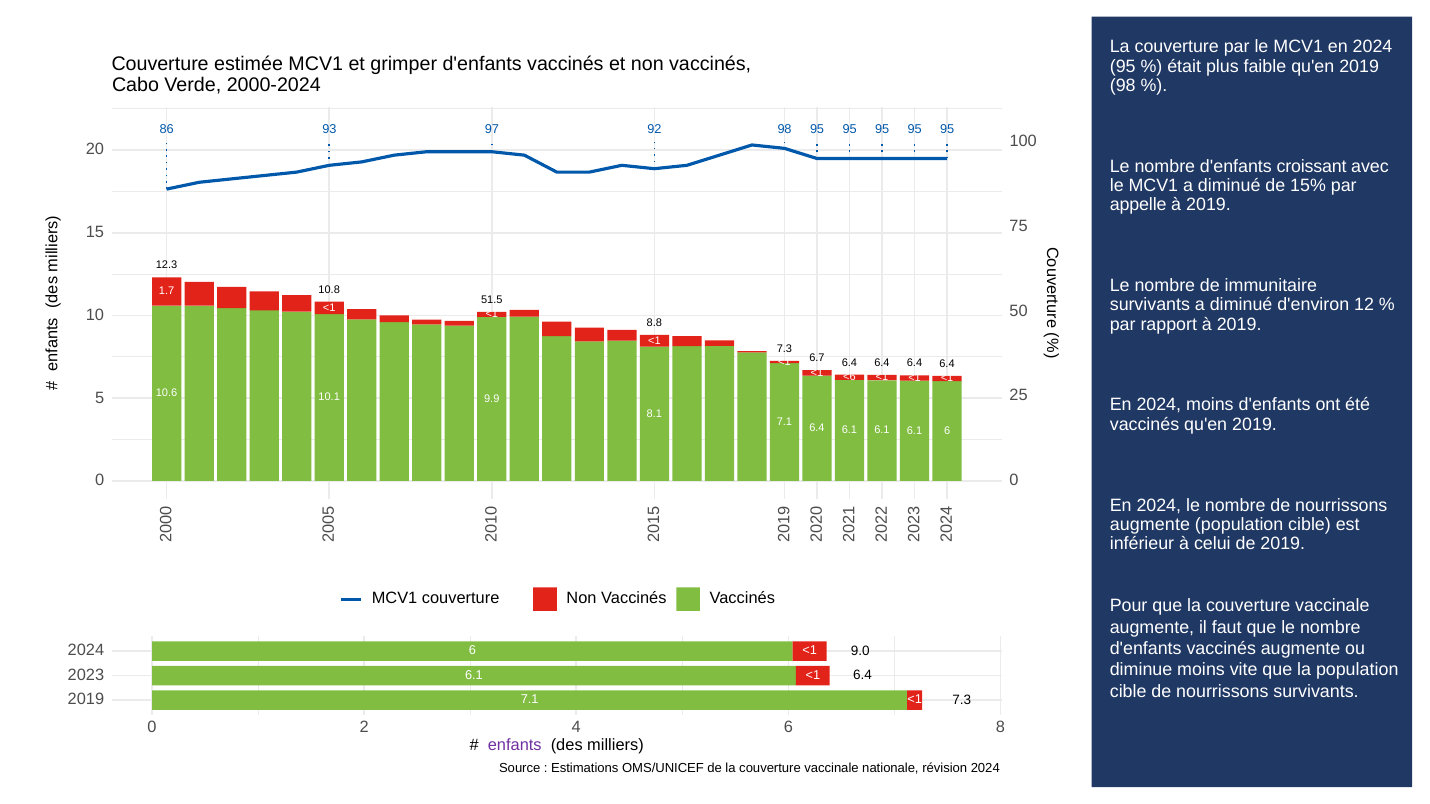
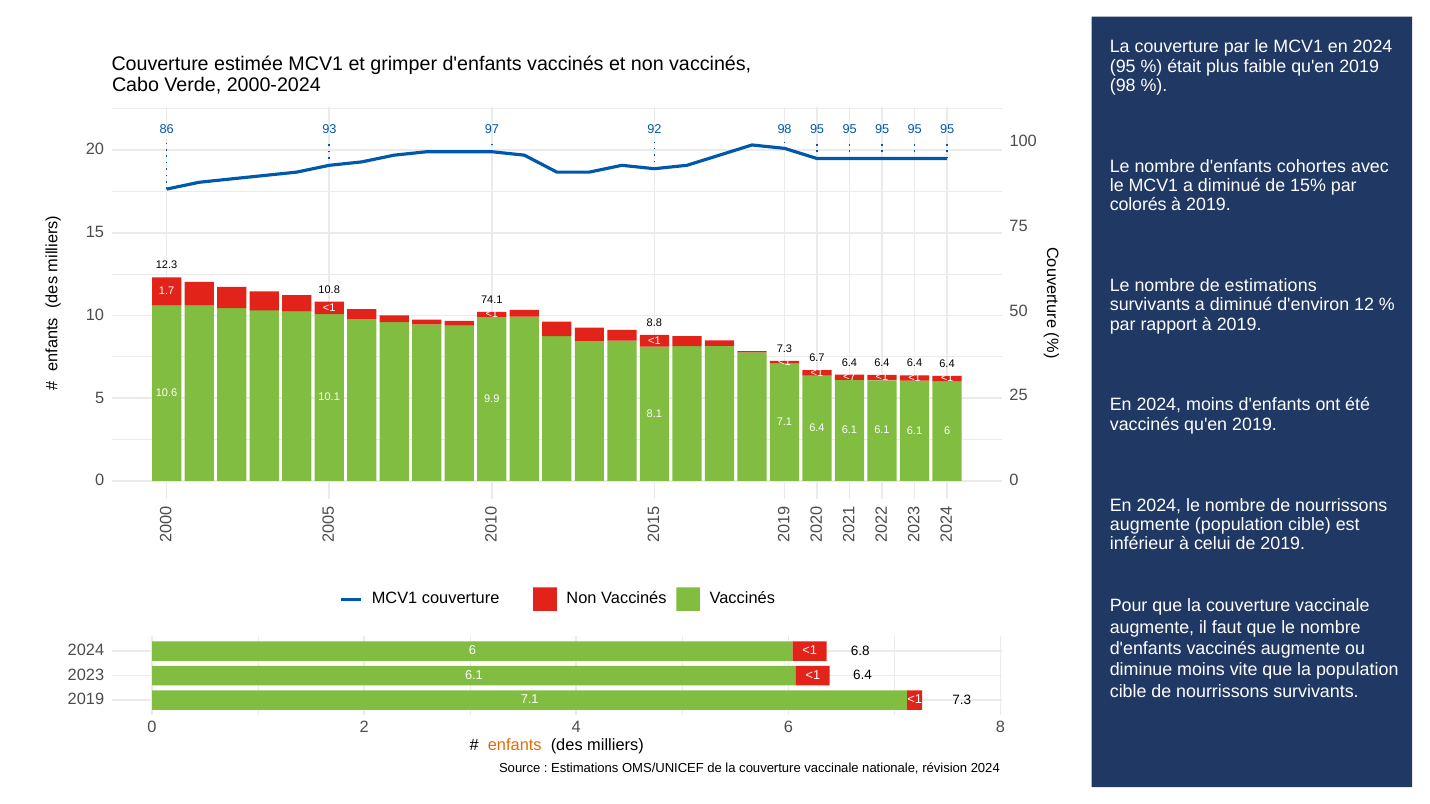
croissant: croissant -> cohortes (1311, 166)
appelle: appelle -> colorés (1138, 205)
de immunitaire: immunitaire -> estimations (1271, 286)
51.5: 51.5 -> 74.1 (492, 300)
<6: <6 -> <7 (849, 377)
9.0: 9.0 -> 6.8 (860, 651)
enfants colour: purple -> orange (515, 745)
